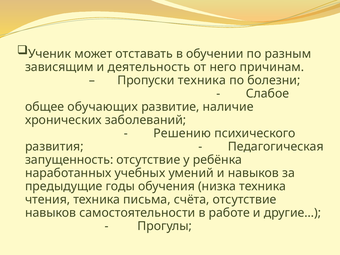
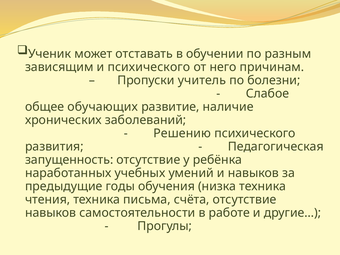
и деятельность: деятельность -> психического (149, 67)
Пропуски техника: техника -> учитель (202, 80)
